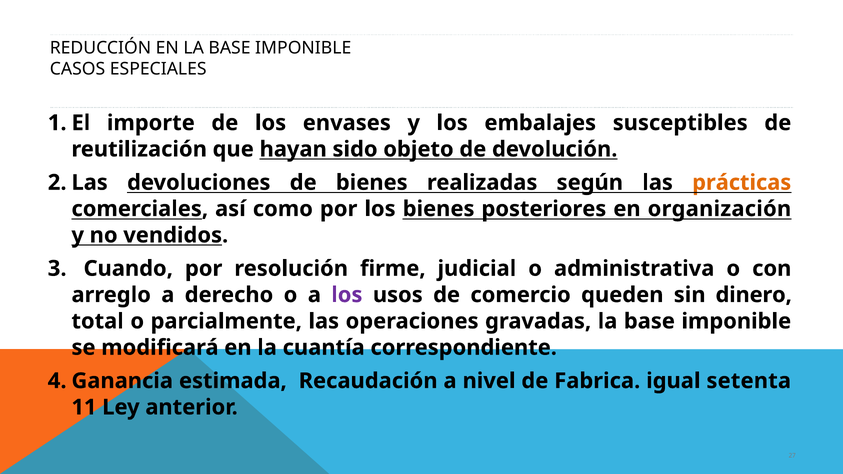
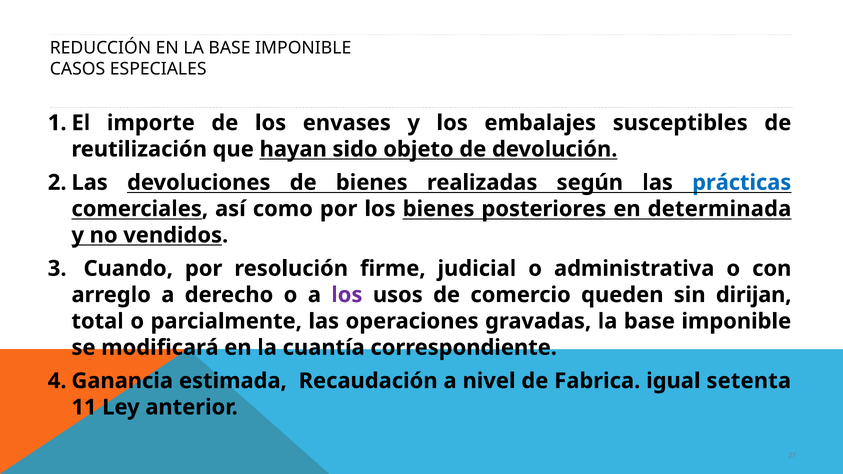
prácticas colour: orange -> blue (742, 183)
organización: organización -> determinada (719, 209)
dinero: dinero -> dirijan (754, 295)
